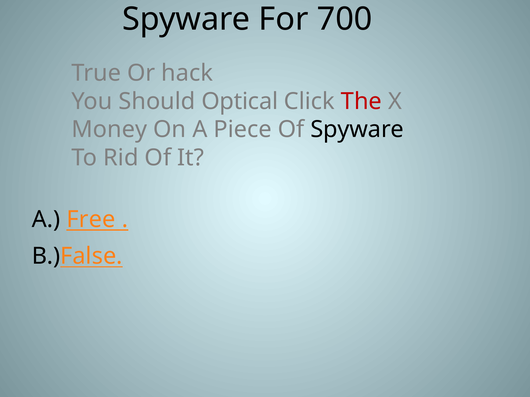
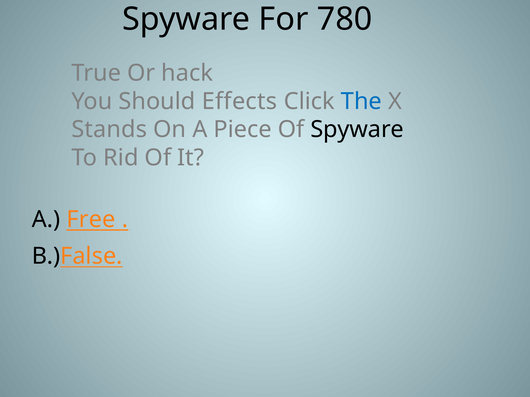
700: 700 -> 780 (345, 19)
Optical: Optical -> Effects (240, 101)
The colour: red -> blue (361, 101)
Money: Money -> Stands (109, 130)
